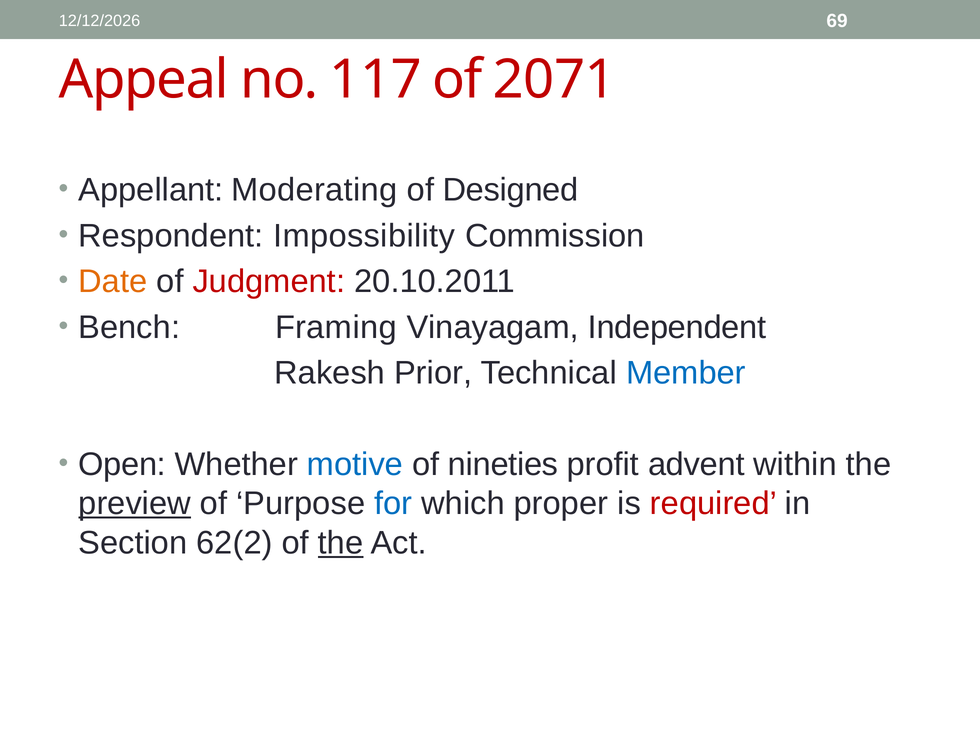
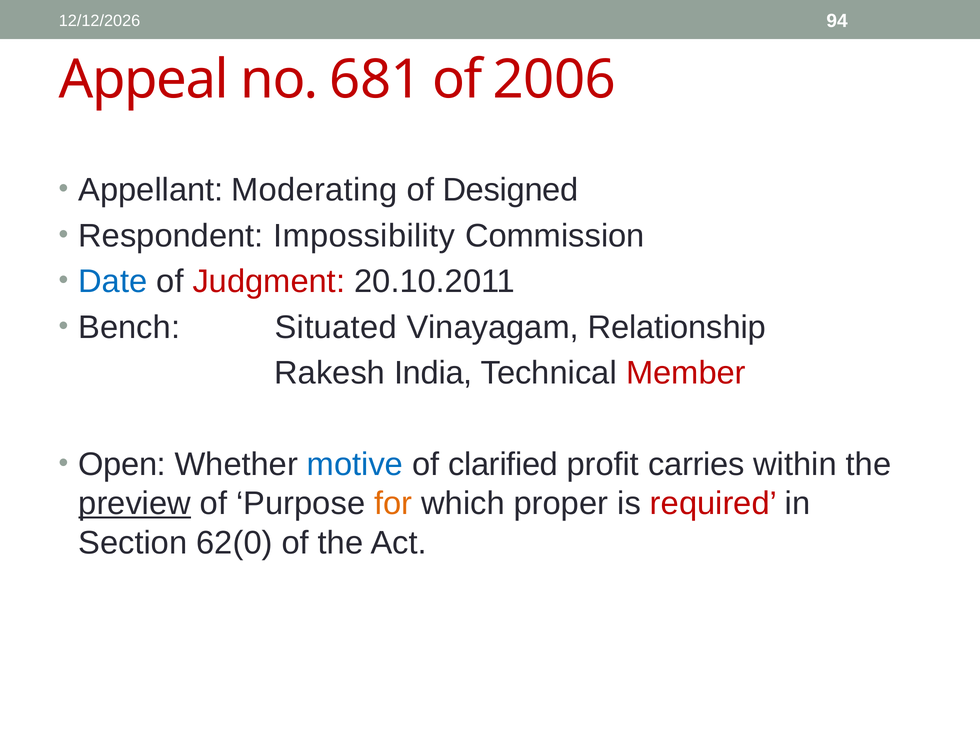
69: 69 -> 94 (837, 21)
117: 117 -> 681 (376, 80)
2071: 2071 -> 2006 (554, 80)
Date colour: orange -> blue (113, 282)
Framing: Framing -> Situated (336, 327)
Independent: Independent -> Relationship (677, 327)
Prior: Prior -> India (433, 373)
Member colour: blue -> red (686, 373)
nineties: nineties -> clarified (503, 464)
advent: advent -> carries (696, 464)
for colour: blue -> orange (393, 504)
62(2: 62(2 -> 62(0 (234, 543)
the underline: present -> none (341, 543)
